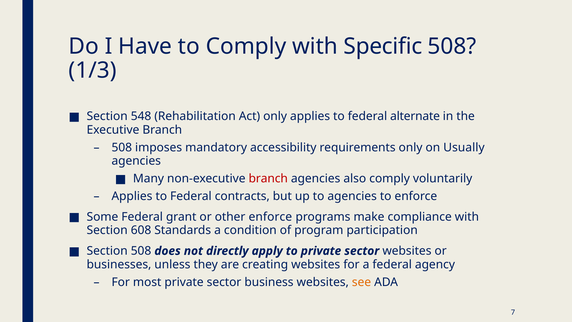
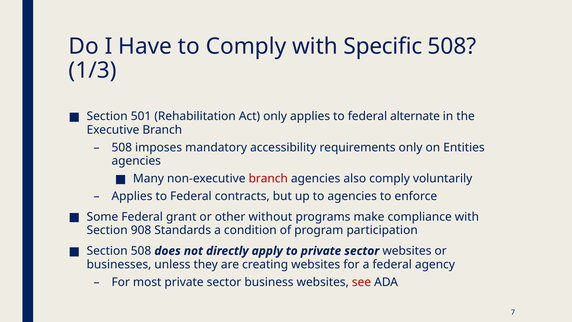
548: 548 -> 501 (141, 116)
Usually: Usually -> Entities (464, 147)
other enforce: enforce -> without (270, 217)
608: 608 -> 908 (141, 230)
see colour: orange -> red (362, 282)
